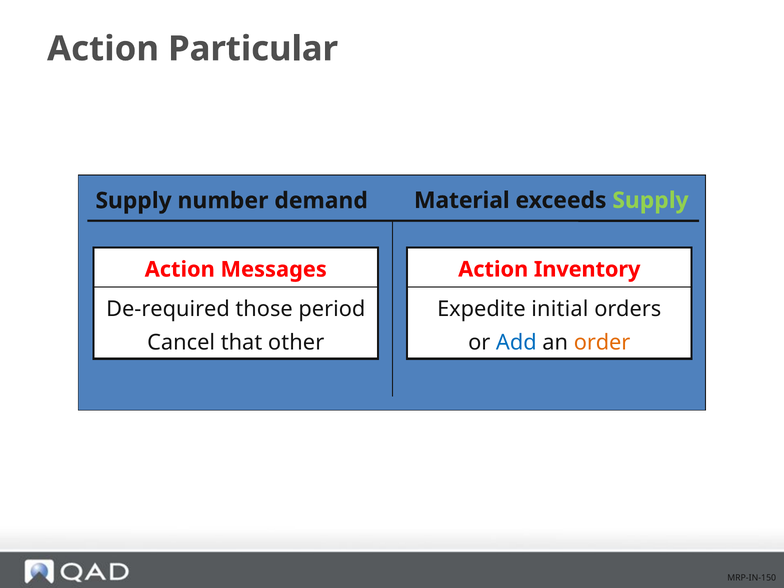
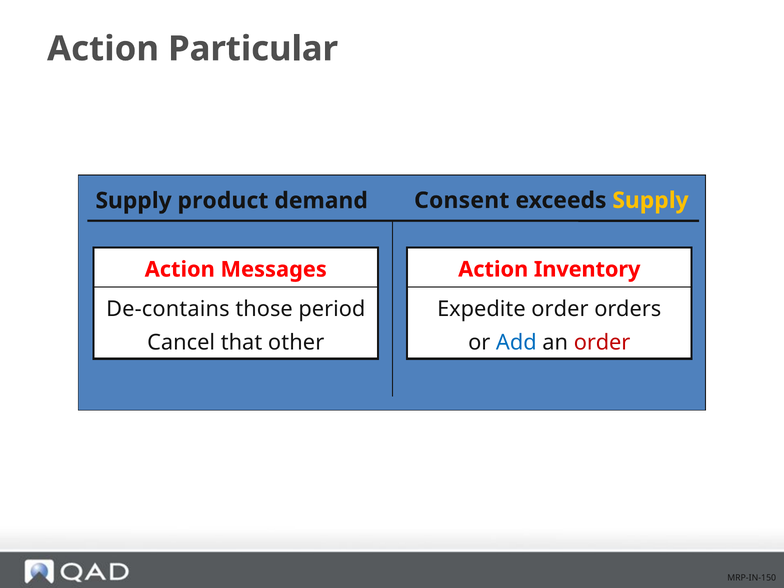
number: number -> product (223, 201)
Material: Material -> Consent (462, 200)
Supply colour: light green -> yellow (650, 200)
De-required: De-required -> De-contains (168, 309)
Expedite initial: initial -> order (560, 309)
order colour: orange -> red (602, 343)
